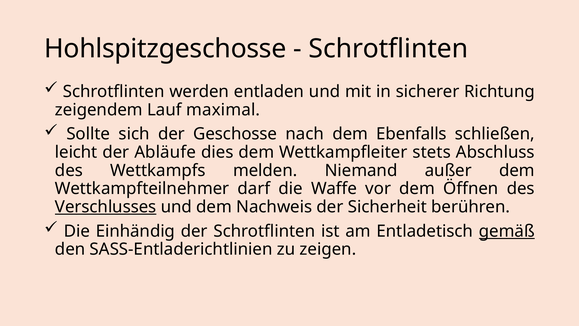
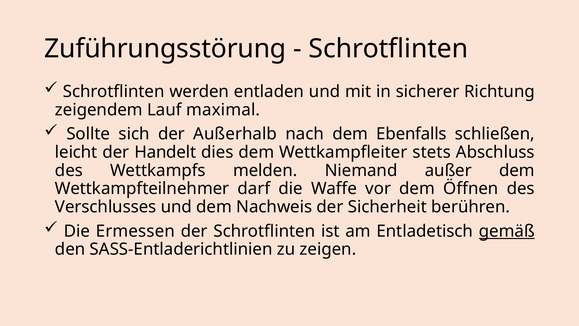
Hohlspitzgeschosse: Hohlspitzgeschosse -> Zuführungsstörung (165, 49)
Geschosse: Geschosse -> Außerhalb (235, 134)
Abläufe: Abläufe -> Handelt (165, 152)
Verschlusses underline: present -> none (106, 207)
Einhändig: Einhändig -> Ermessen (135, 231)
